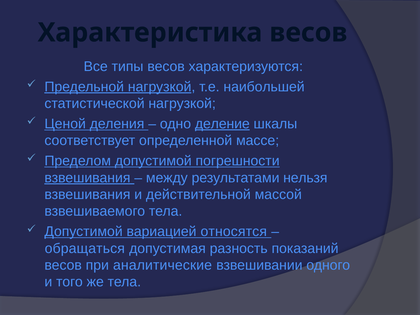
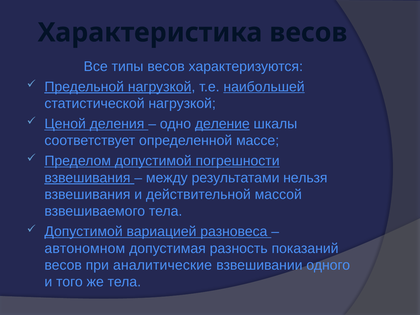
наибольшей underline: none -> present (264, 87)
относятся: относятся -> разновеса (234, 232)
обращаться: обращаться -> автономном (85, 248)
